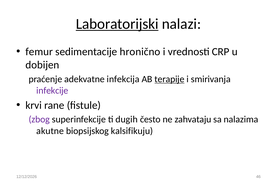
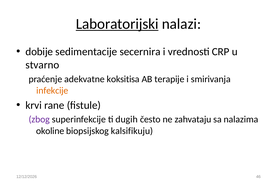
femur: femur -> dobije (39, 52)
hronično: hronično -> secernira (140, 52)
dobijen: dobijen -> stvarno (42, 65)
infekcija: infekcija -> koksitisa (123, 79)
terapije underline: present -> none (169, 79)
infekcije colour: purple -> orange (52, 90)
akutne: akutne -> okoline (50, 131)
